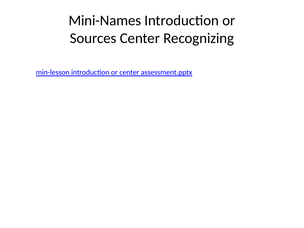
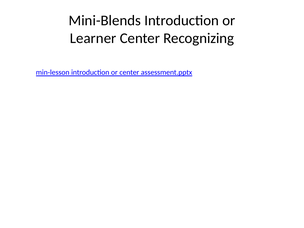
Mini-Names: Mini-Names -> Mini-Blends (105, 21)
Sources: Sources -> Learner (93, 38)
